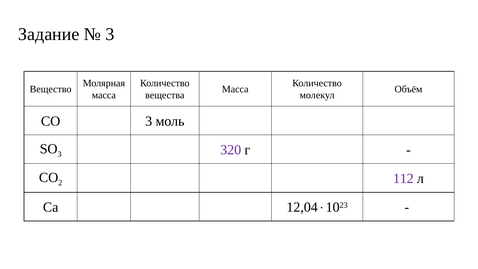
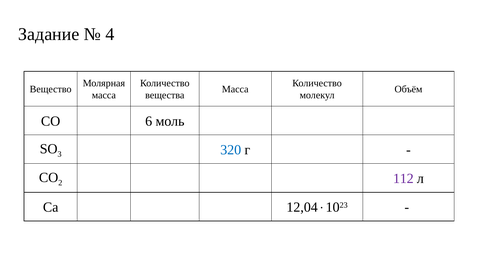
3: 3 -> 4 (110, 34)
СO 3: 3 -> 6 (149, 121)
320 colour: purple -> blue (231, 150)
